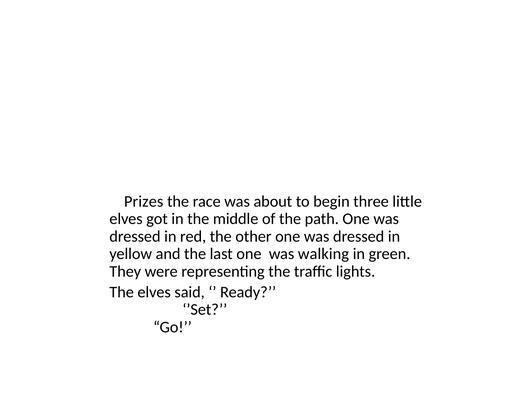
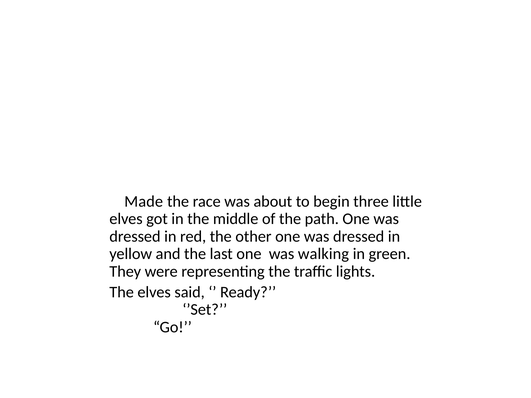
Prizes: Prizes -> Made (144, 202)
